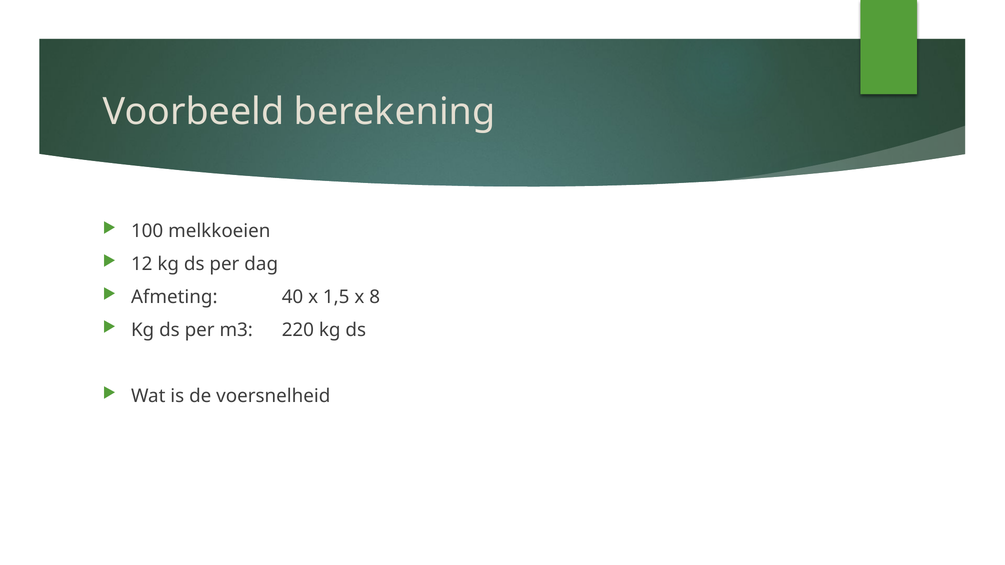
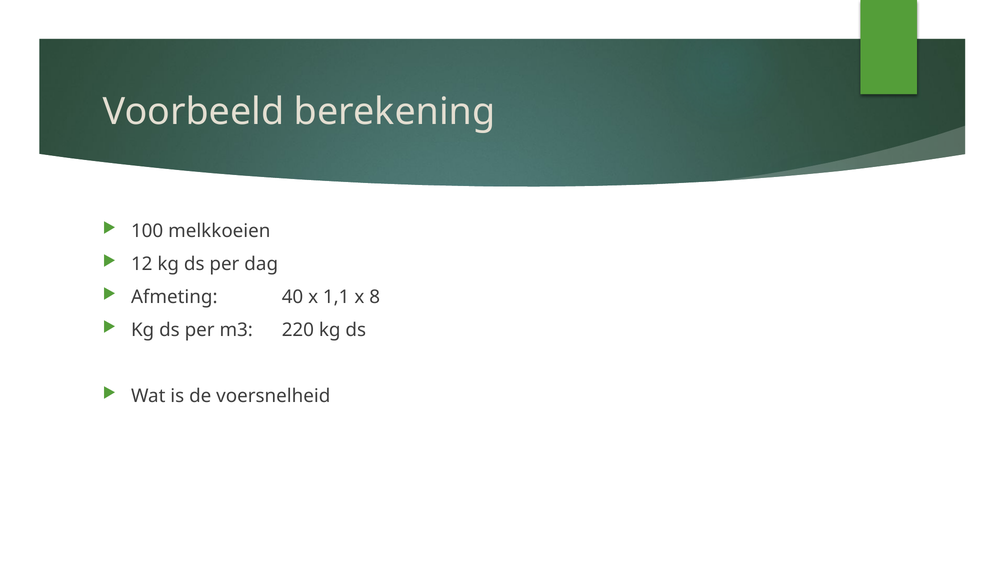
1,5: 1,5 -> 1,1 (336, 297)
